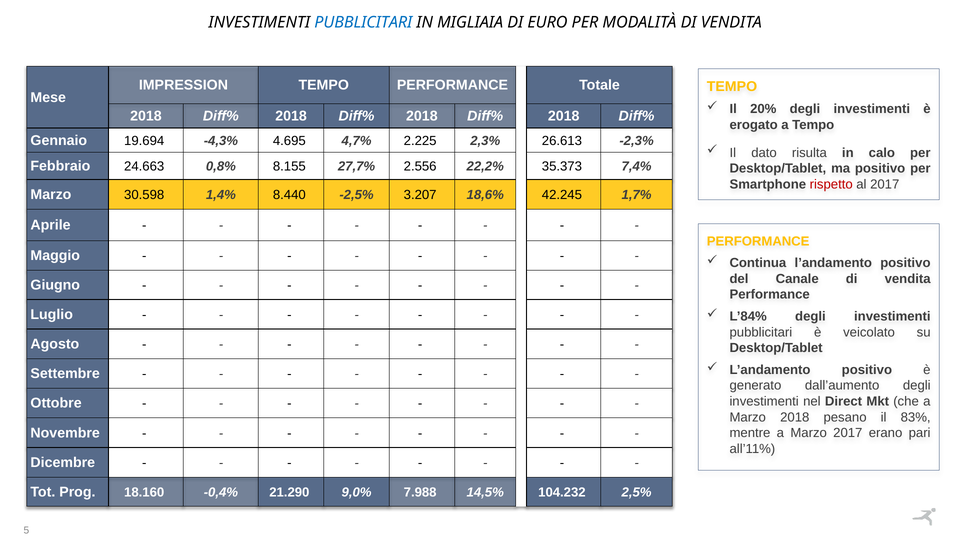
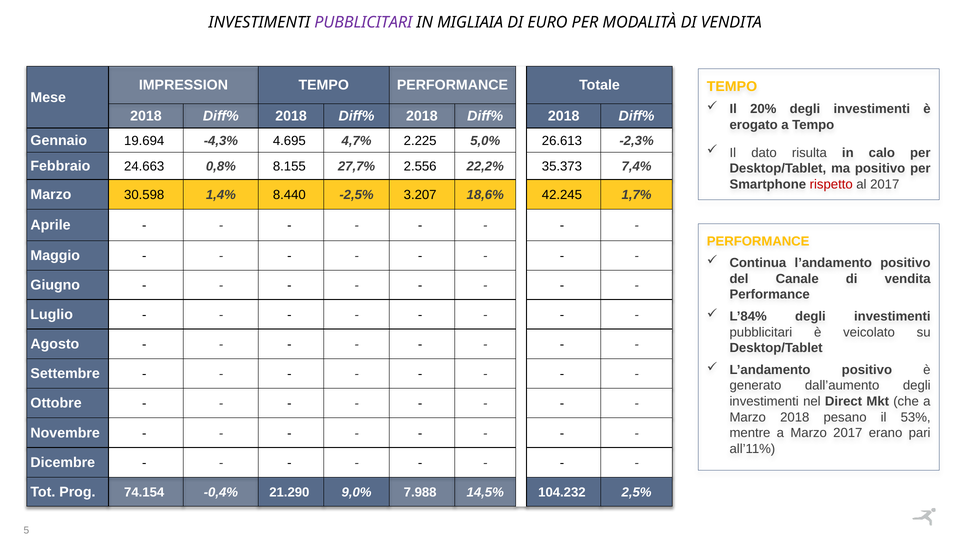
PUBBLICITARI colour: blue -> purple (363, 22)
2,3%: 2,3% -> 5,0% (485, 141)
83%: 83% -> 53% (916, 417)
18.160: 18.160 -> 74.154 (144, 492)
